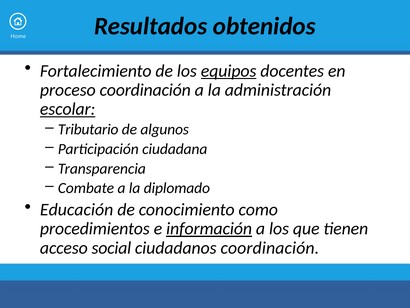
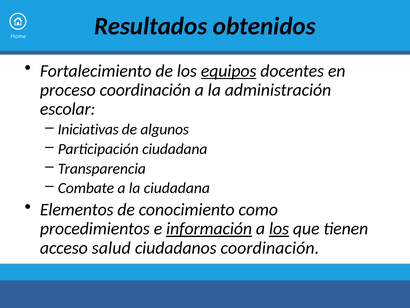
escolar underline: present -> none (68, 109)
Tributario: Tributario -> Iniciativas (88, 129)
la diplomado: diplomado -> ciudadana (177, 188)
Educación: Educación -> Elementos (77, 209)
los underline: none -> present (279, 228)
social: social -> salud (111, 247)
